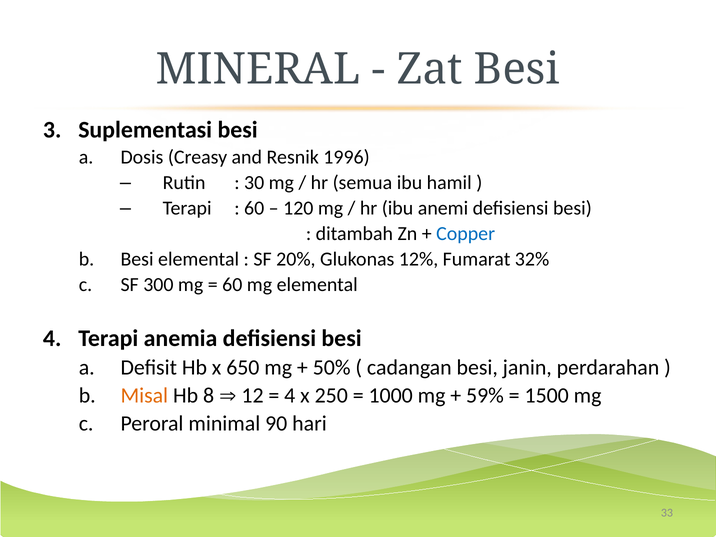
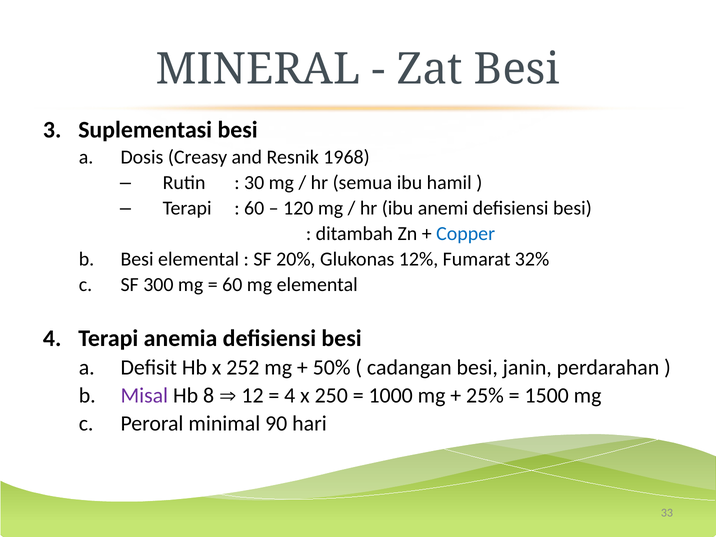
1996: 1996 -> 1968 (347, 157)
650: 650 -> 252 (243, 368)
Misal colour: orange -> purple (144, 396)
59%: 59% -> 25% (485, 396)
